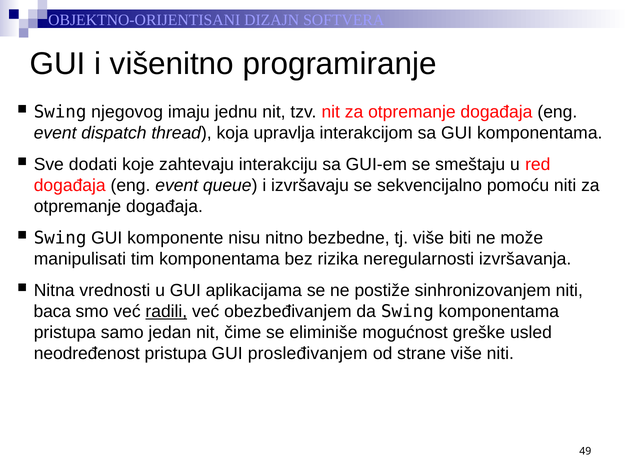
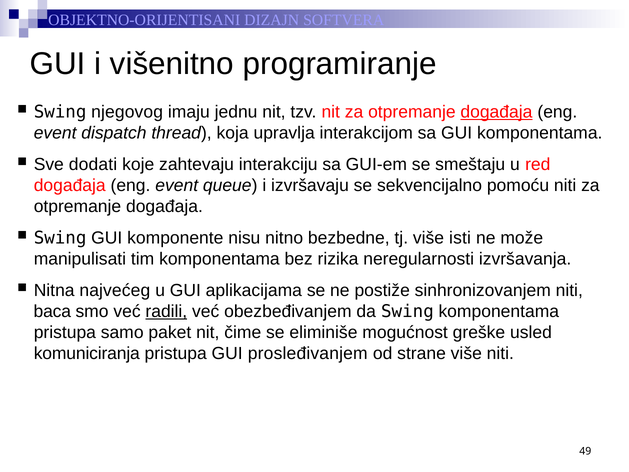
događaja underline: none -> present (496, 112)
biti: biti -> isti (460, 238)
vrednosti: vrednosti -> najvećeg (115, 290)
jedan: jedan -> paket (170, 332)
neodređenost: neodređenost -> komuniciranja (87, 353)
